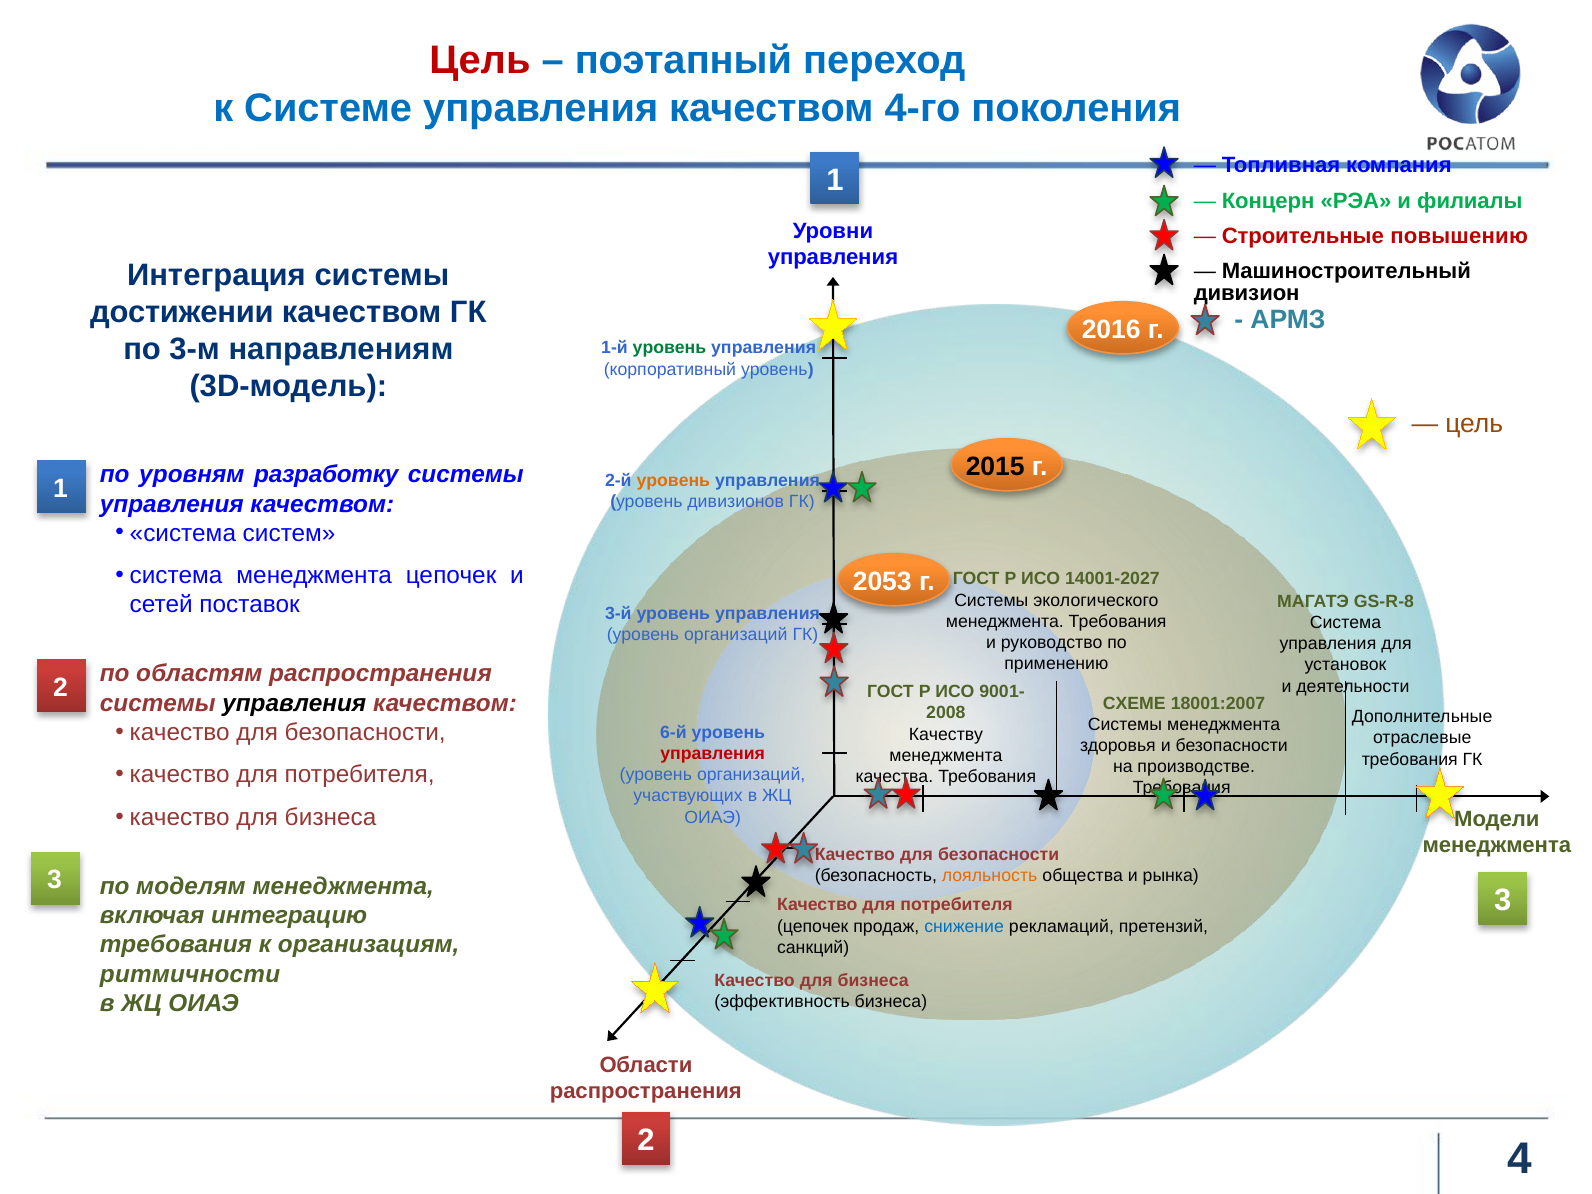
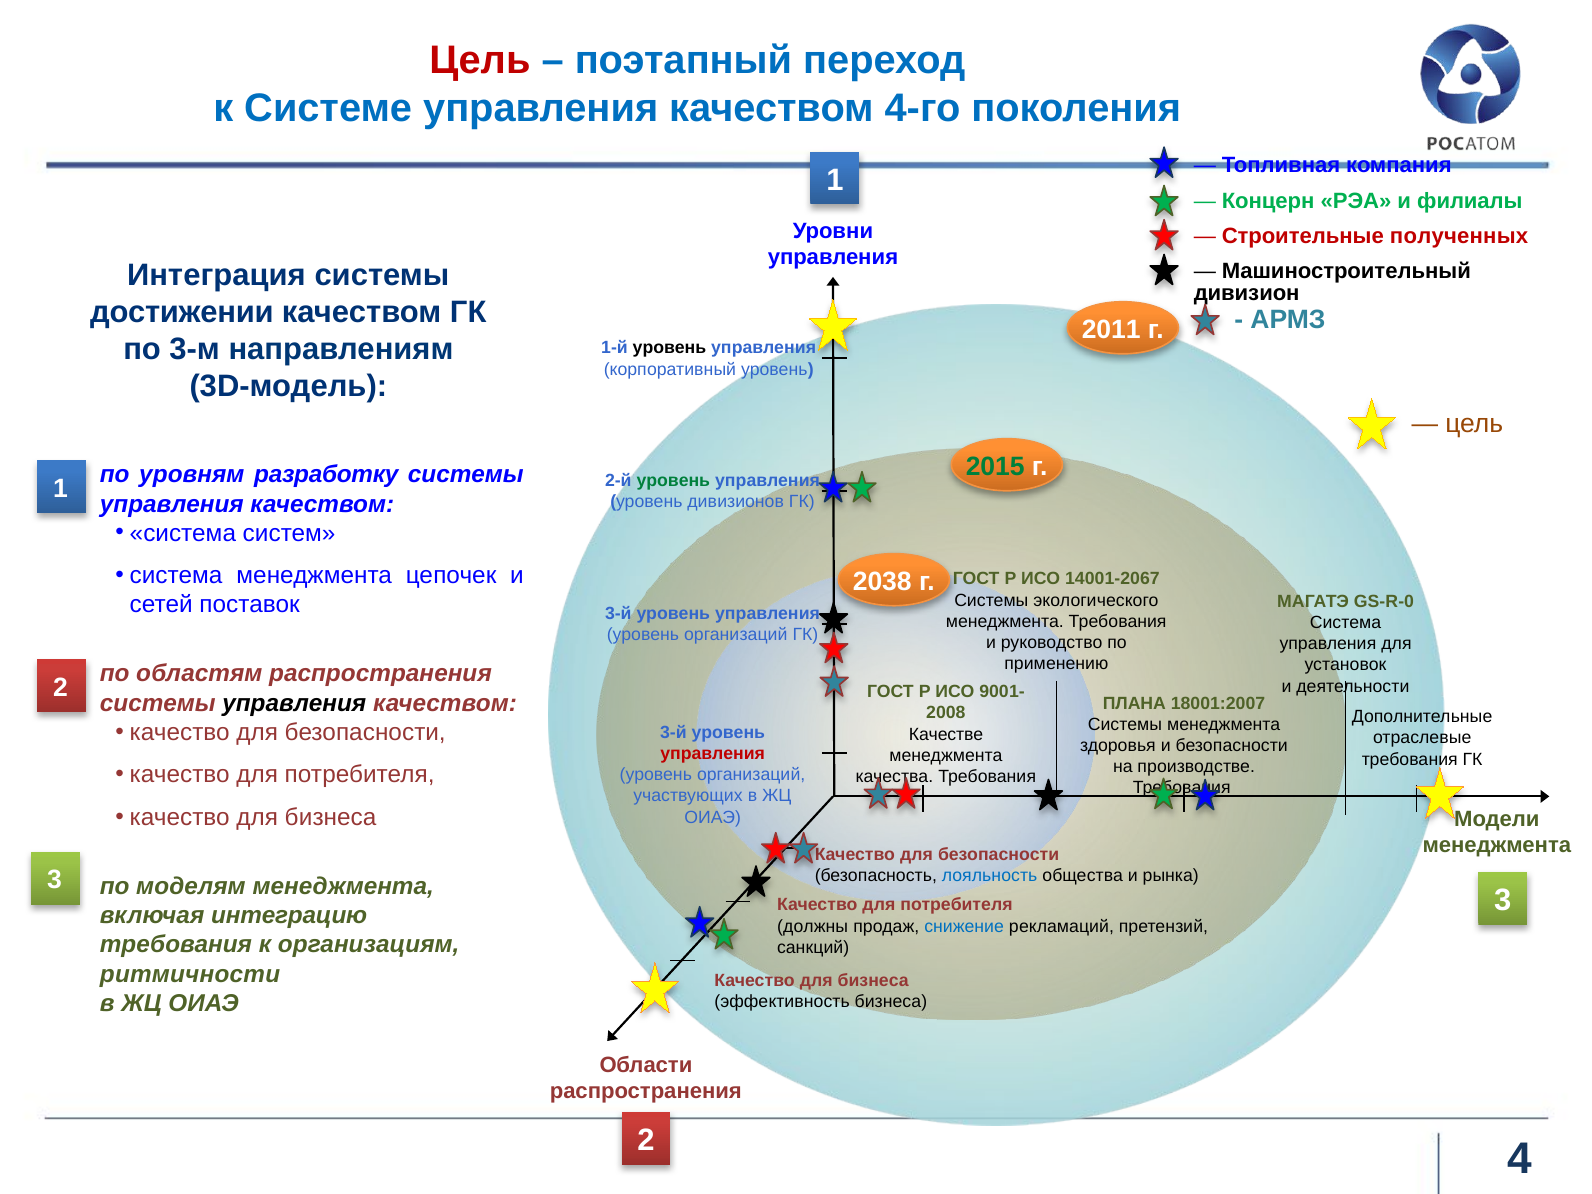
повышению: повышению -> полученных (1459, 236)
2016: 2016 -> 2011 (1111, 330)
уровень colour: green -> black (669, 348)
2015 colour: black -> green (995, 467)
уровень colour: orange -> green (673, 481)
2053: 2053 -> 2038 (882, 581)
14001-2027: 14001-2027 -> 14001-2067 (1112, 579)
GS-R-8: GS-R-8 -> GS-R-0 (1384, 601)
СХЕМЕ: СХЕМЕ -> ПЛАНА (1134, 703)
6-й: 6-й -> 3-й (673, 732)
Качеству: Качеству -> Качестве (946, 734)
лояльность colour: orange -> blue (990, 876)
цепочек: цепочек -> должны (813, 926)
